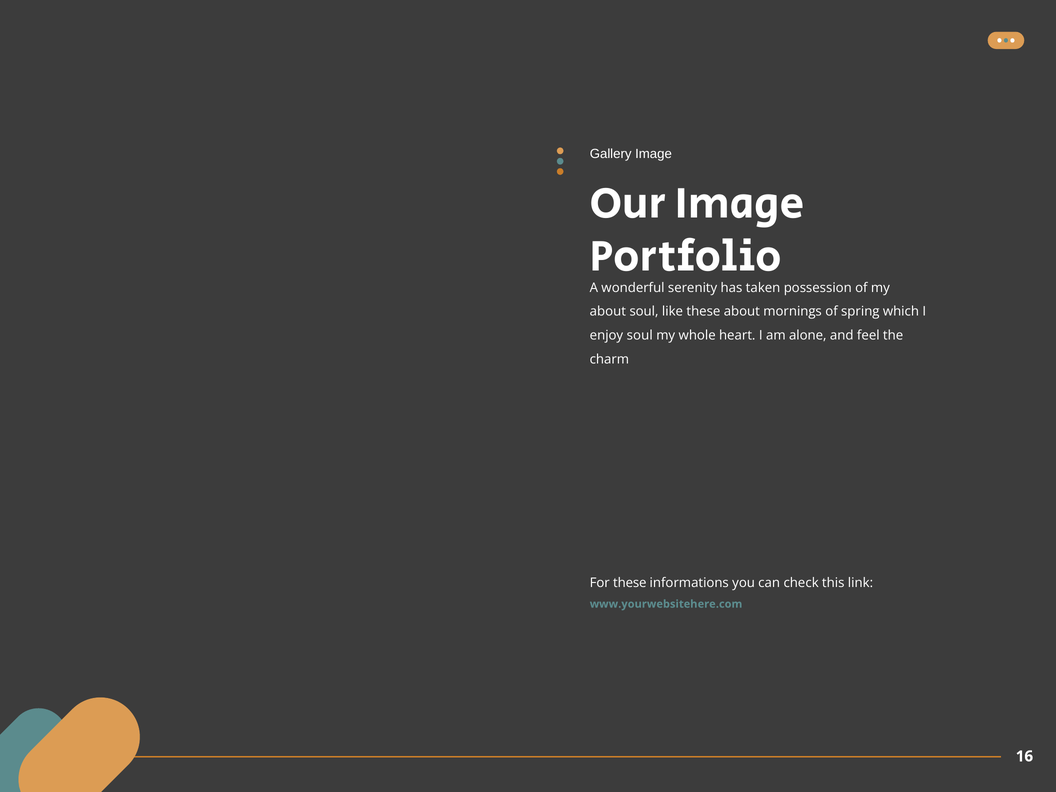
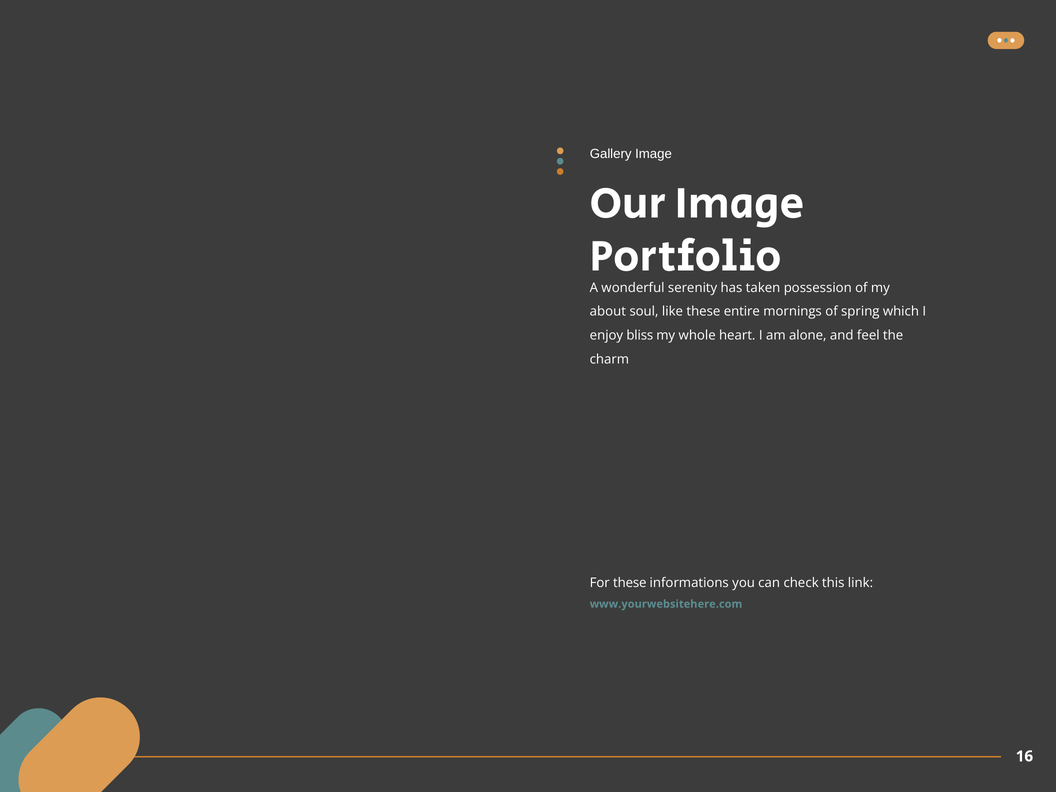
these about: about -> entire (742, 312)
enjoy soul: soul -> bliss (640, 335)
